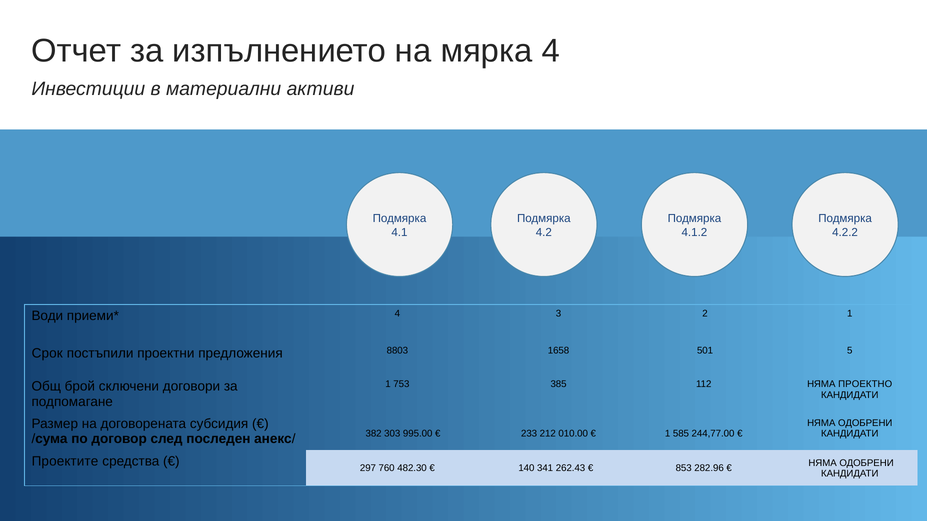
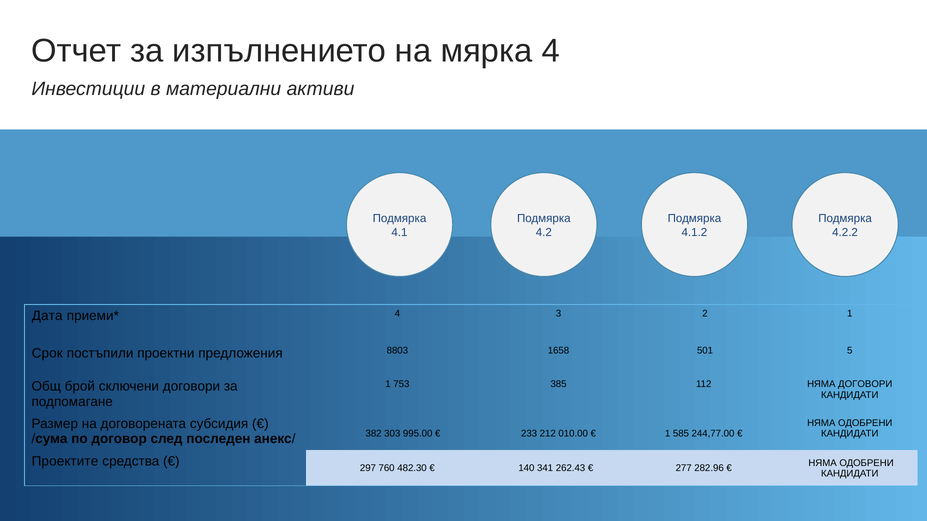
Води: Води -> Дата (47, 316)
НЯМА ПРОЕКТНО: ПРОЕКТНО -> ДОГОВОРИ (865, 384)
853: 853 -> 277 (684, 469)
